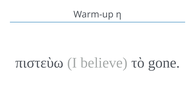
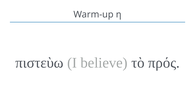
gone: gone -> πρός (164, 63)
